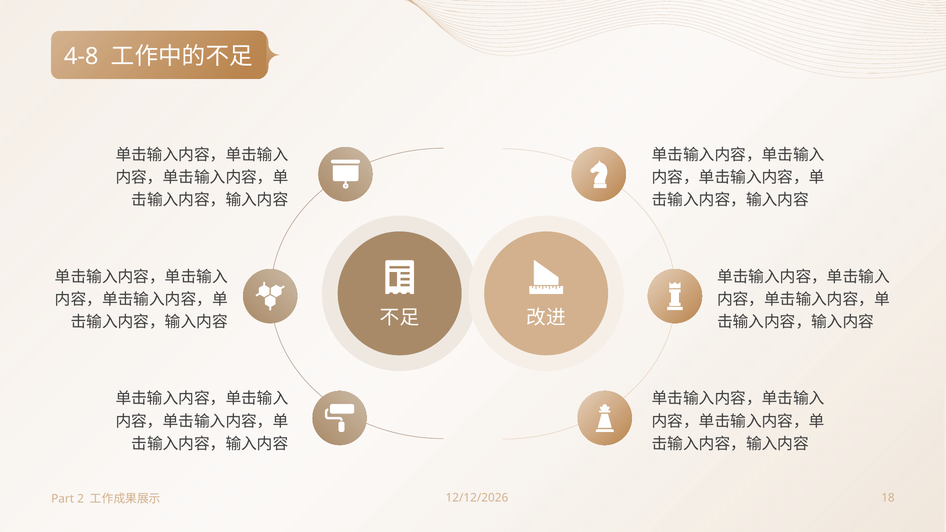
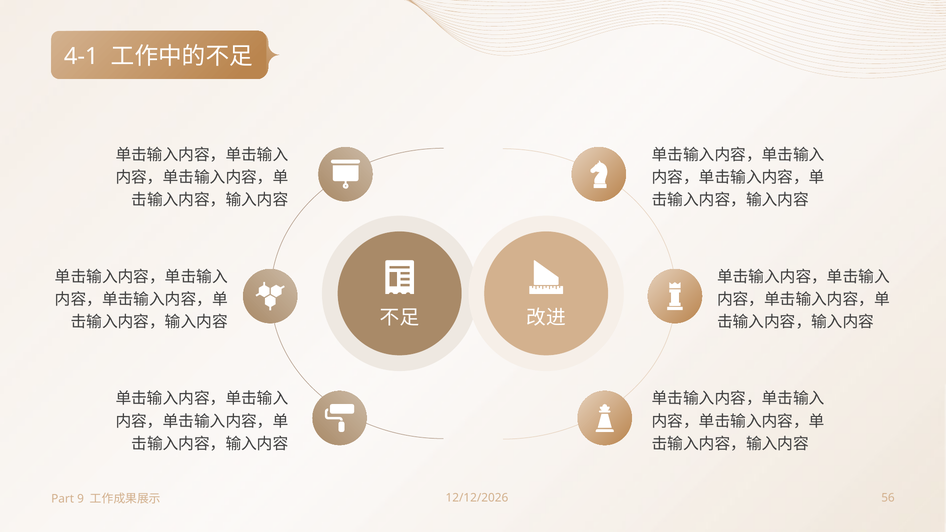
4-8: 4-8 -> 4-1 (81, 56)
18: 18 -> 56 (888, 498)
2: 2 -> 9 (81, 499)
